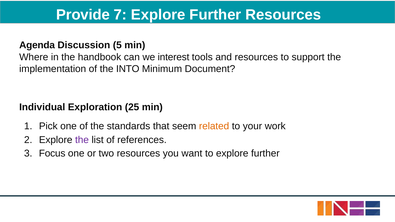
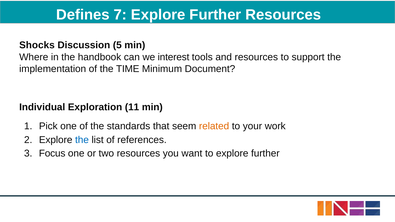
Provide: Provide -> Defines (83, 15)
Agenda: Agenda -> Shocks (37, 45)
INTO: INTO -> TIME (128, 69)
25: 25 -> 11 (132, 107)
the colour: purple -> blue (82, 140)
